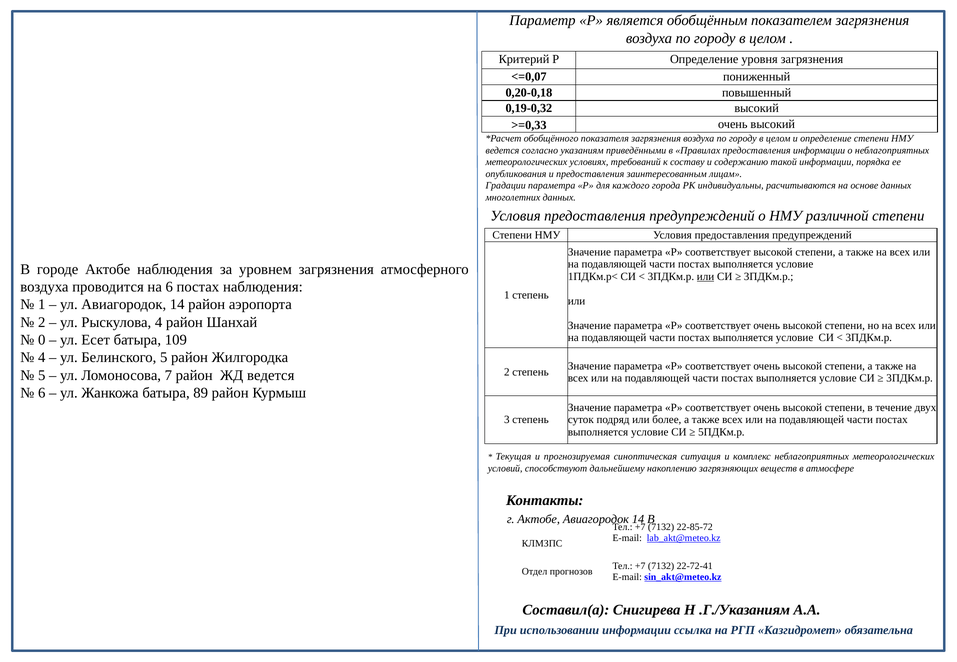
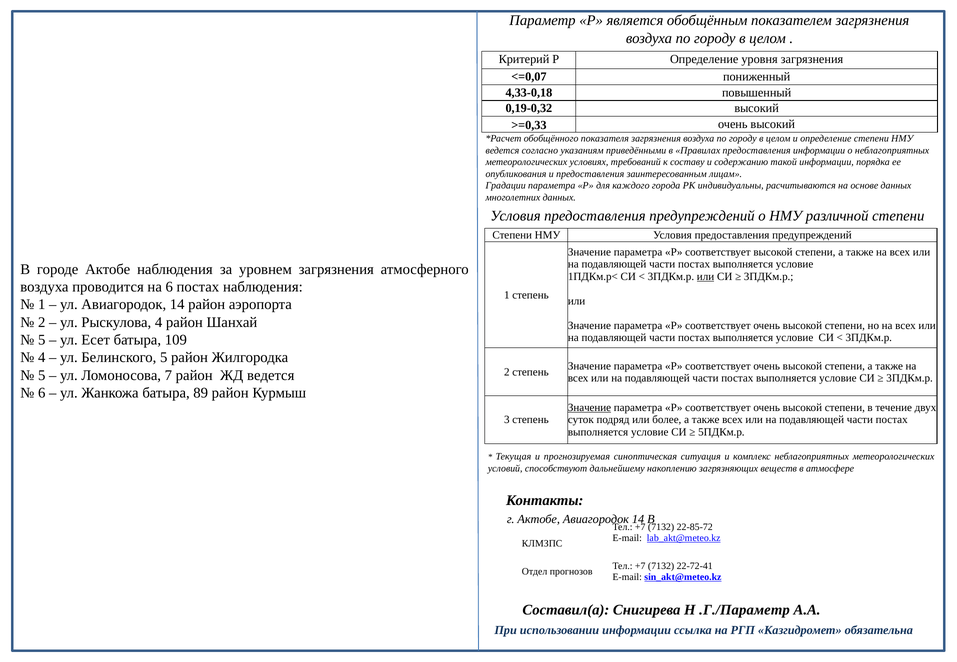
0,20-0,18: 0,20-0,18 -> 4,33-0,18 (529, 93)
0: 0 -> 5 (42, 340)
Значение underline: none -> present (590, 408)
.Г./Указаниям: .Г./Указаниям -> .Г./Параметр (745, 610)
